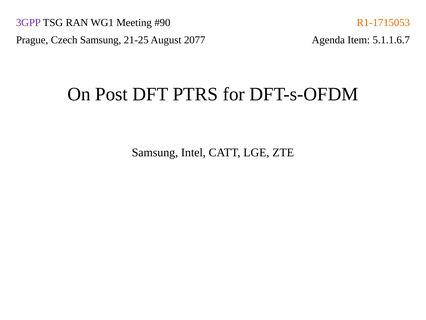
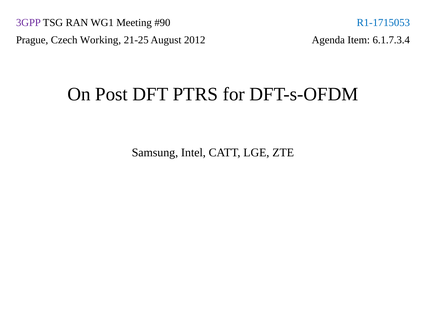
R1-1715053 colour: orange -> blue (383, 23)
Czech Samsung: Samsung -> Working (101, 40)
2077: 2077 -> 2012 (195, 40)
5.1.1.6.7: 5.1.1.6.7 -> 6.1.7.3.4 (391, 40)
